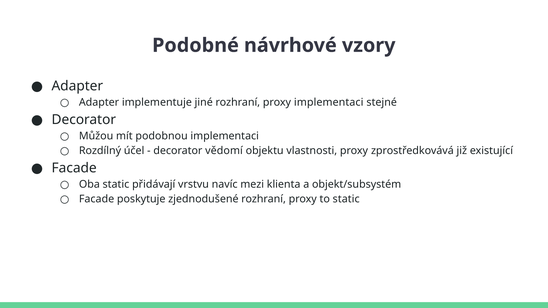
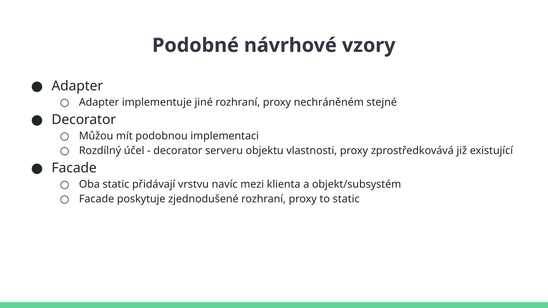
proxy implementaci: implementaci -> nechráněném (329, 103)
vědomí: vědomí -> serveru (224, 151)
